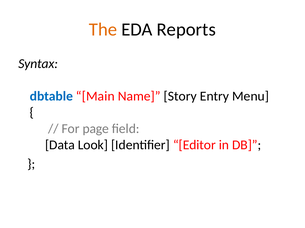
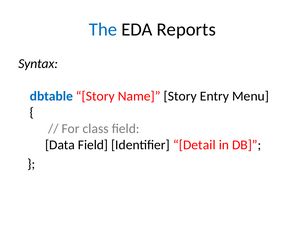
The colour: orange -> blue (103, 30)
dbtable Main: Main -> Story (95, 97)
page: page -> class (96, 129)
Data Look: Look -> Field (93, 145)
Editor: Editor -> Detail (194, 145)
